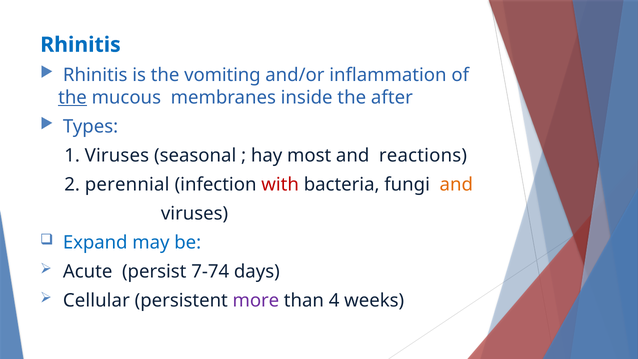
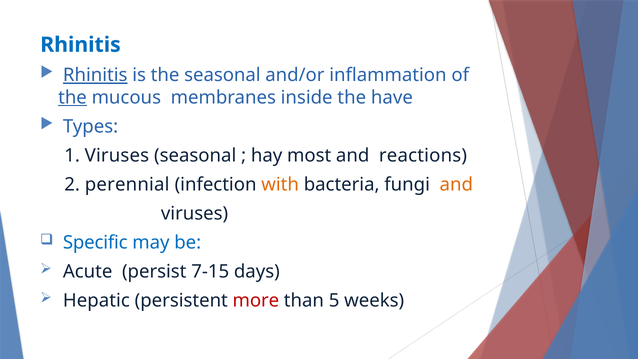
Rhinitis underline: none -> present (95, 75)
the vomiting: vomiting -> seasonal (222, 75)
after: after -> have (392, 98)
with colour: red -> orange (280, 185)
Expand: Expand -> Specific (95, 242)
7-74: 7-74 -> 7-15 (210, 271)
Cellular: Cellular -> Hepatic (96, 300)
more colour: purple -> red (256, 300)
4: 4 -> 5 (334, 300)
